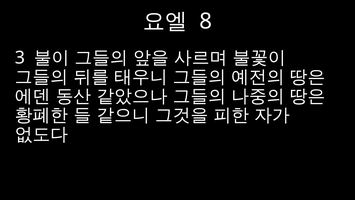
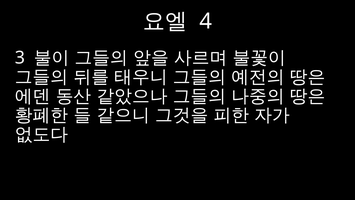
8: 8 -> 4 (206, 21)
